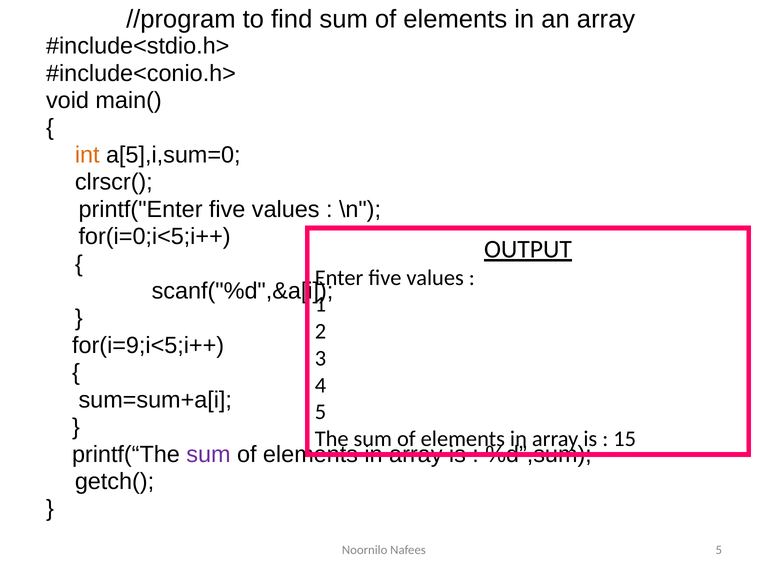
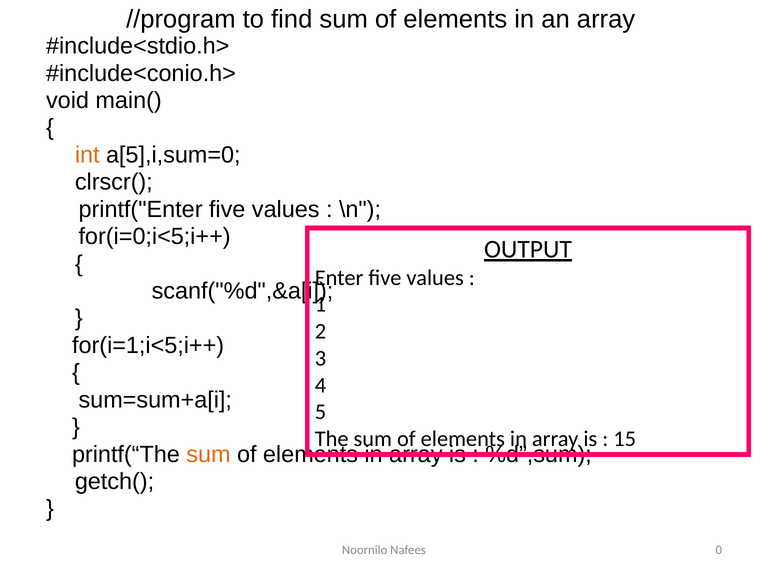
for(i=9;i<5;i++: for(i=9;i<5;i++ -> for(i=1;i<5;i++ (148, 345)
sum colour: purple -> orange (208, 454)
Nafees 5: 5 -> 0 (719, 550)
